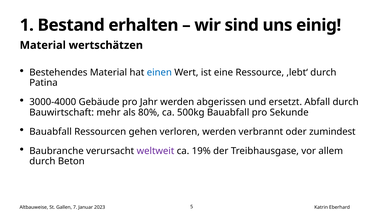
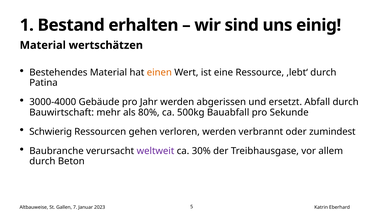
einen colour: blue -> orange (159, 73)
Bauabfall: Bauabfall -> Schwierig (51, 132)
19%: 19% -> 30% (201, 151)
